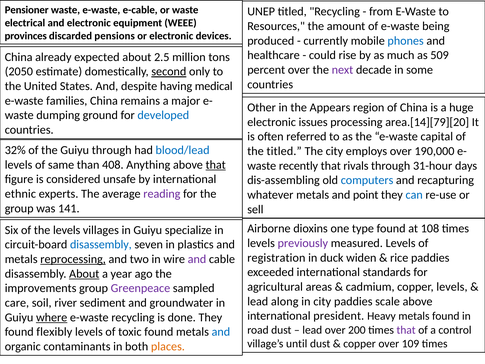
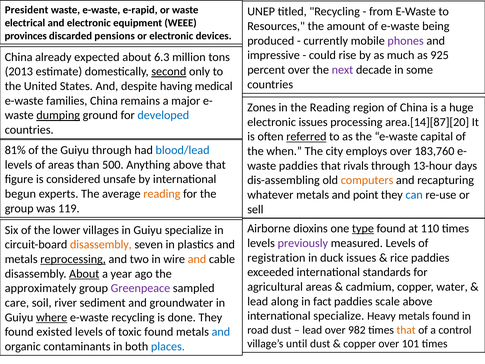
Pensioner: Pensioner -> President (27, 10)
e-cable: e-cable -> e-rapid (140, 10)
phones colour: blue -> purple (406, 41)
healthcare: healthcare -> impressive (274, 55)
509: 509 -> 925 (440, 55)
2.5: 2.5 -> 6.3 (162, 57)
2050: 2050 -> 2013 (19, 72)
Other: Other -> Zones (262, 107)
the Appears: Appears -> Reading (330, 107)
dumping underline: none -> present (58, 115)
area.[14][79][20: area.[14][79][20 -> area.[14][87][20 (427, 122)
referred underline: none -> present (306, 137)
32%: 32% -> 81% (15, 150)
the titled: titled -> when (284, 151)
190,000: 190,000 -> 183,760 (434, 151)
of same: same -> areas (61, 165)
408: 408 -> 500 (113, 165)
that underline: present -> none (216, 165)
waste recently: recently -> paddies (298, 166)
31-hour: 31-hour -> 13-hour (433, 166)
computers colour: blue -> orange (367, 180)
ethnic: ethnic -> begun (20, 194)
reading colour: purple -> orange (162, 194)
141: 141 -> 119 (69, 208)
type underline: none -> present (363, 228)
108: 108 -> 110 (430, 228)
the levels: levels -> lower (67, 230)
disassembly colour: blue -> orange (101, 244)
duck widen: widen -> issues (361, 257)
and colour: purple -> orange (197, 259)
copper levels: levels -> water (452, 287)
improvements: improvements -> approximately (41, 288)
in city: city -> fact (322, 301)
international president: president -> specialize (339, 316)
200: 200 -> 982 (357, 330)
that colour: purple -> orange (406, 330)
flexibly: flexibly -> existed (54, 332)
109: 109 -> 101 (410, 344)
places colour: orange -> blue (168, 346)
